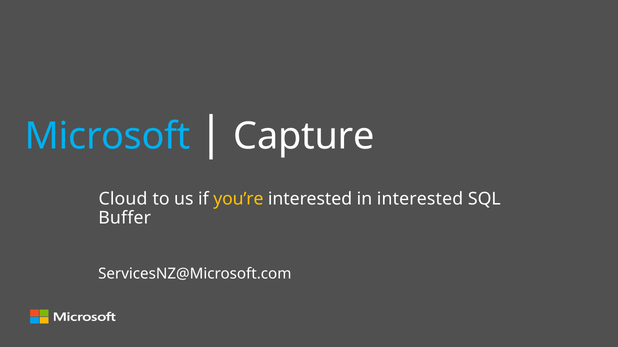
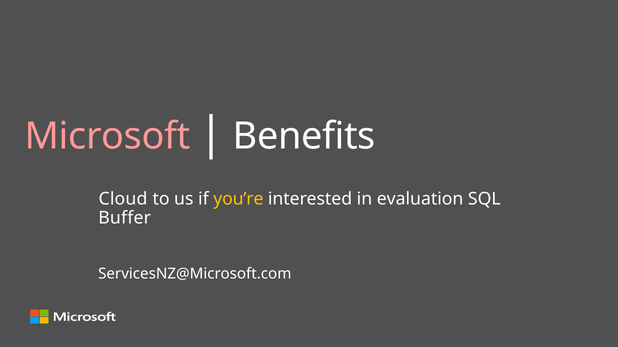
Microsoft colour: light blue -> pink (108, 137)
Capture: Capture -> Benefits (304, 137)
in interested: interested -> evaluation (420, 199)
